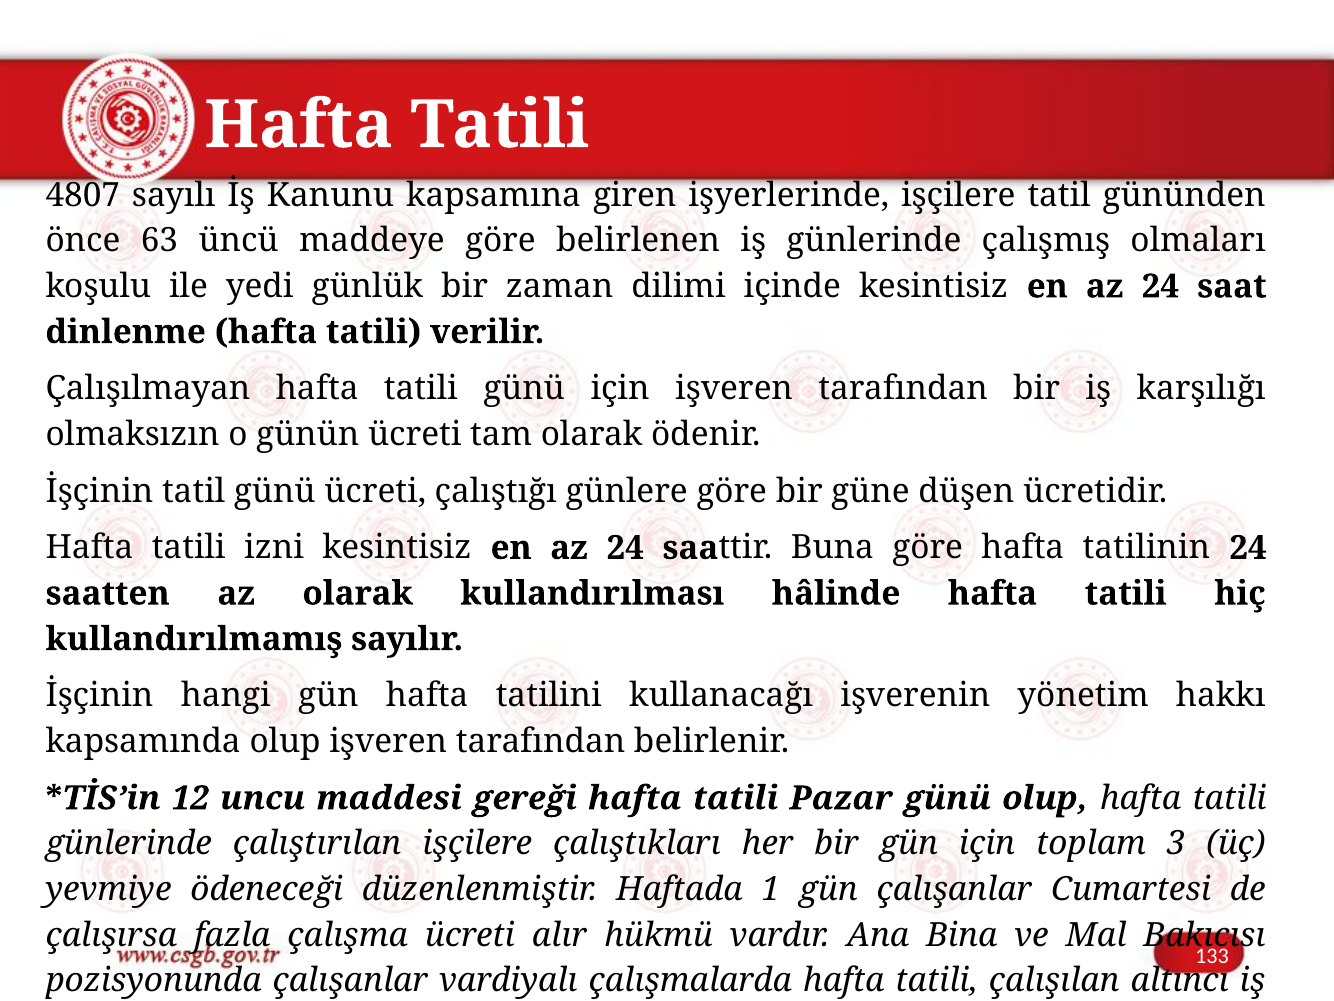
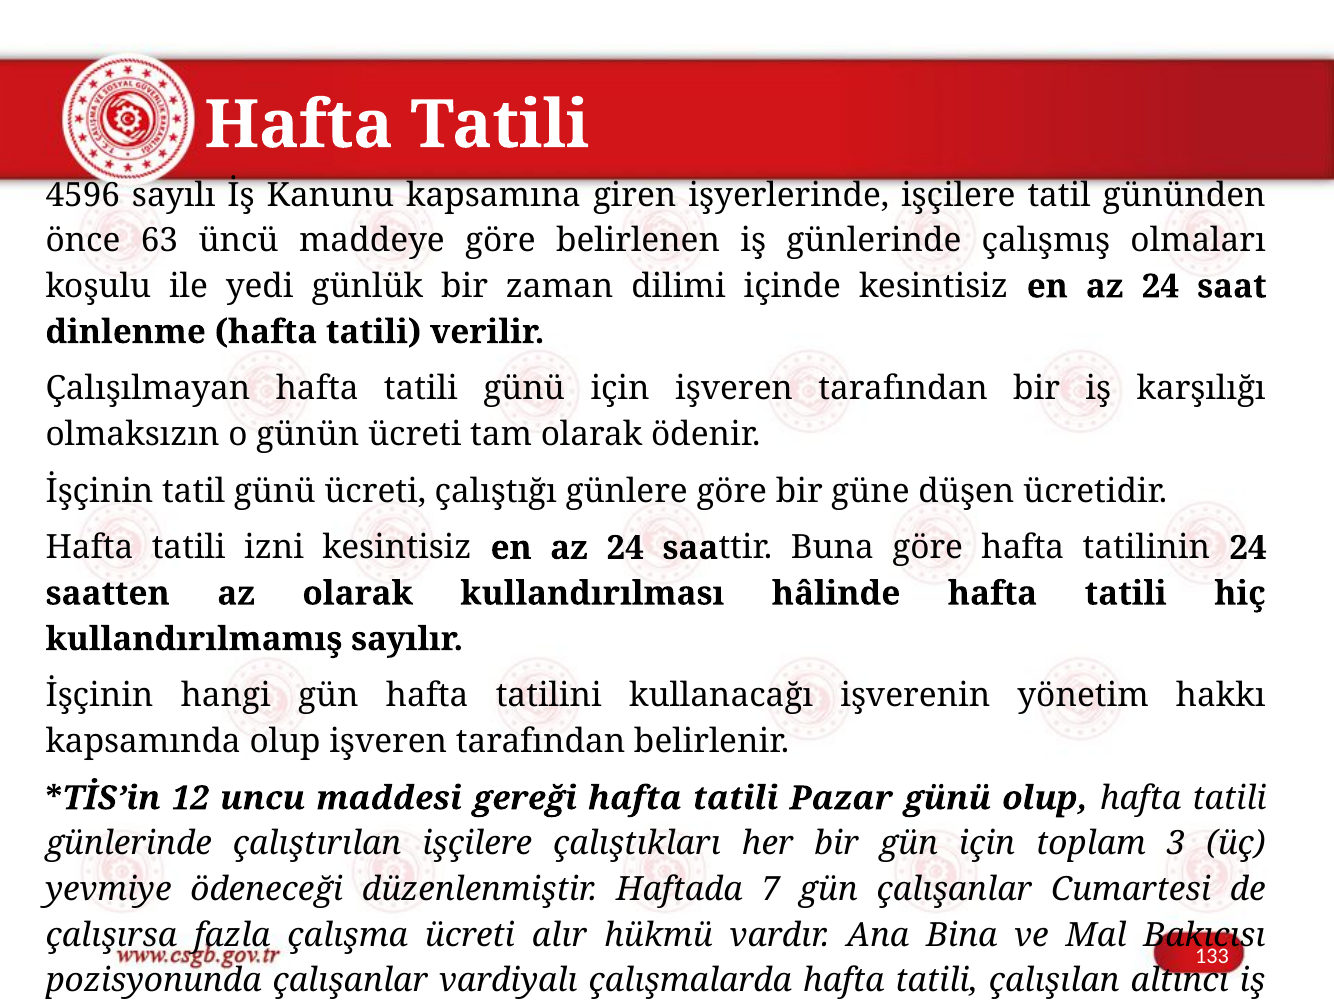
4807: 4807 -> 4596 (83, 195)
1: 1 -> 7 (771, 889)
